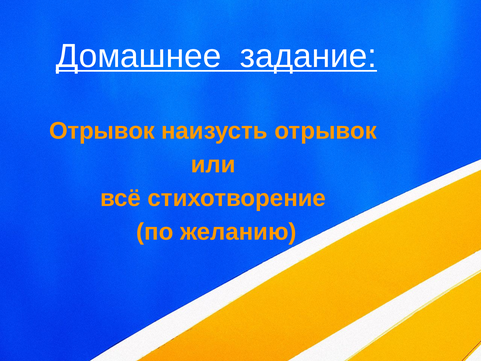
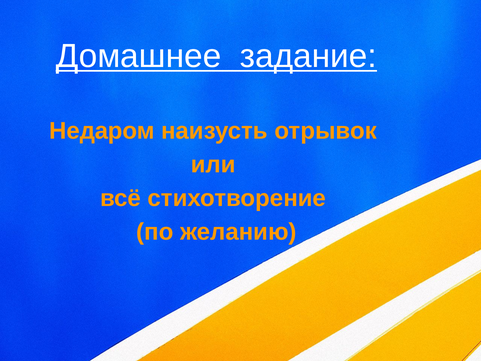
Отрывок: Отрывок -> Недаром (102, 131)
